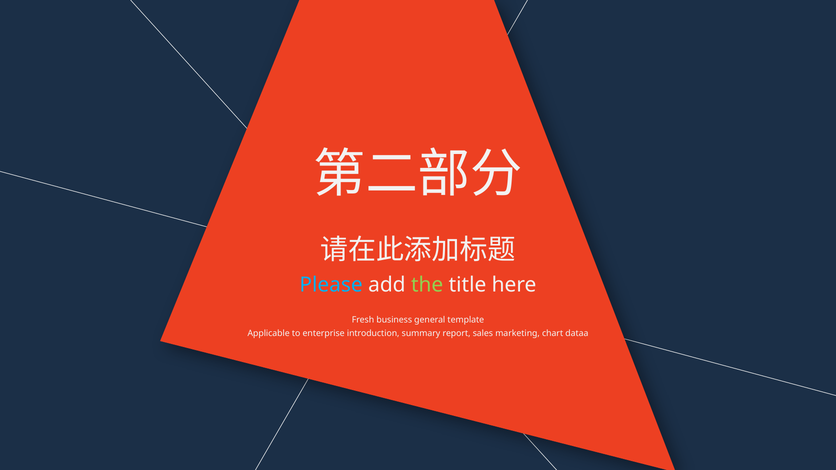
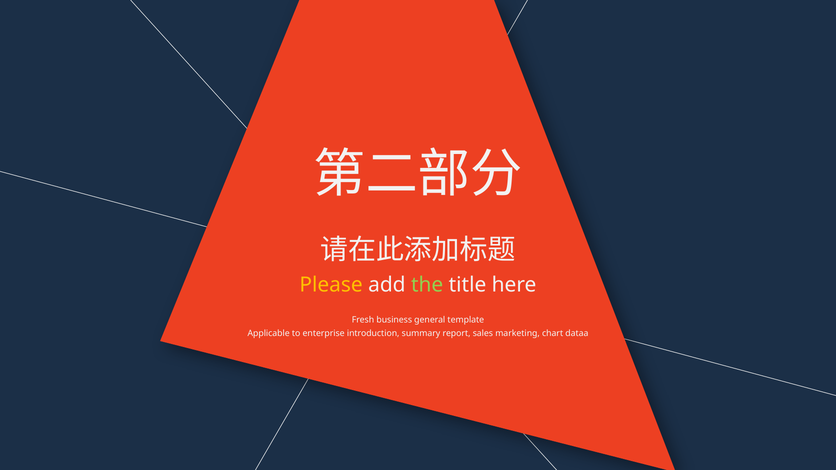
Please colour: light blue -> yellow (331, 285)
